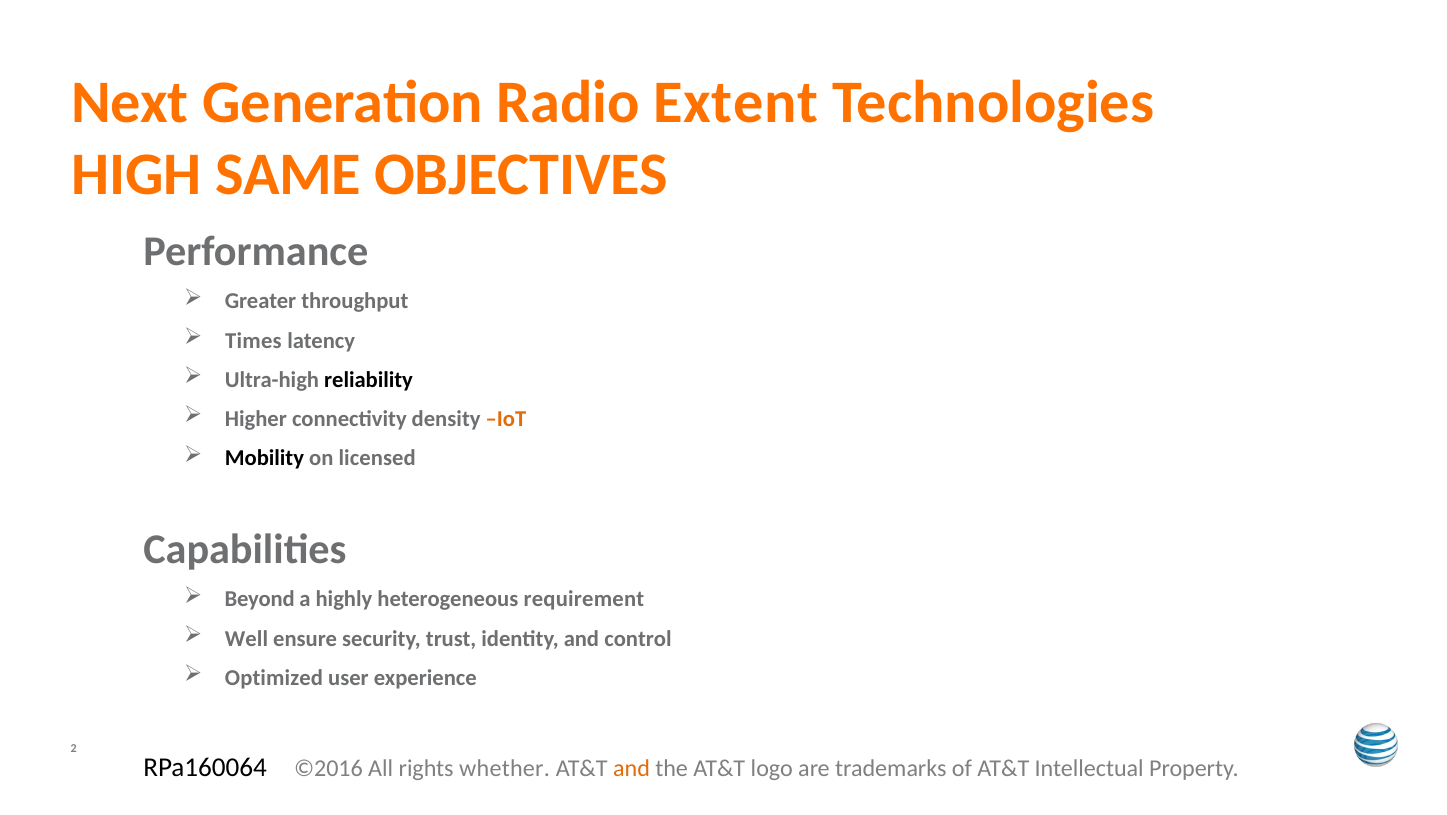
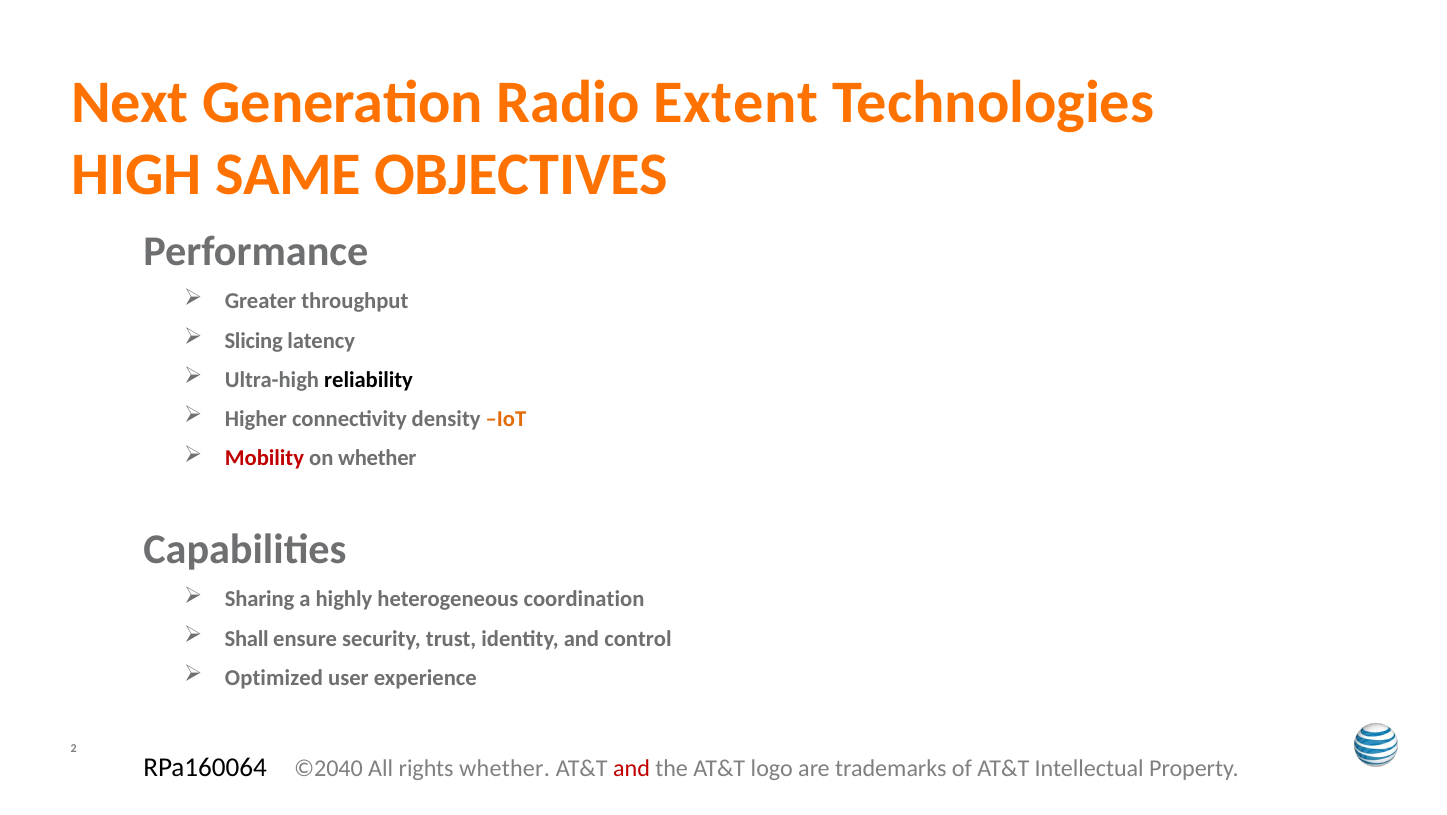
Times: Times -> Slicing (254, 340)
Mobility colour: black -> red (264, 458)
on licensed: licensed -> whether (377, 458)
Beyond: Beyond -> Sharing (260, 599)
requirement: requirement -> coordination (584, 599)
Well: Well -> Shall (247, 639)
©2016: ©2016 -> ©2040 (328, 768)
and colour: orange -> red (632, 768)
